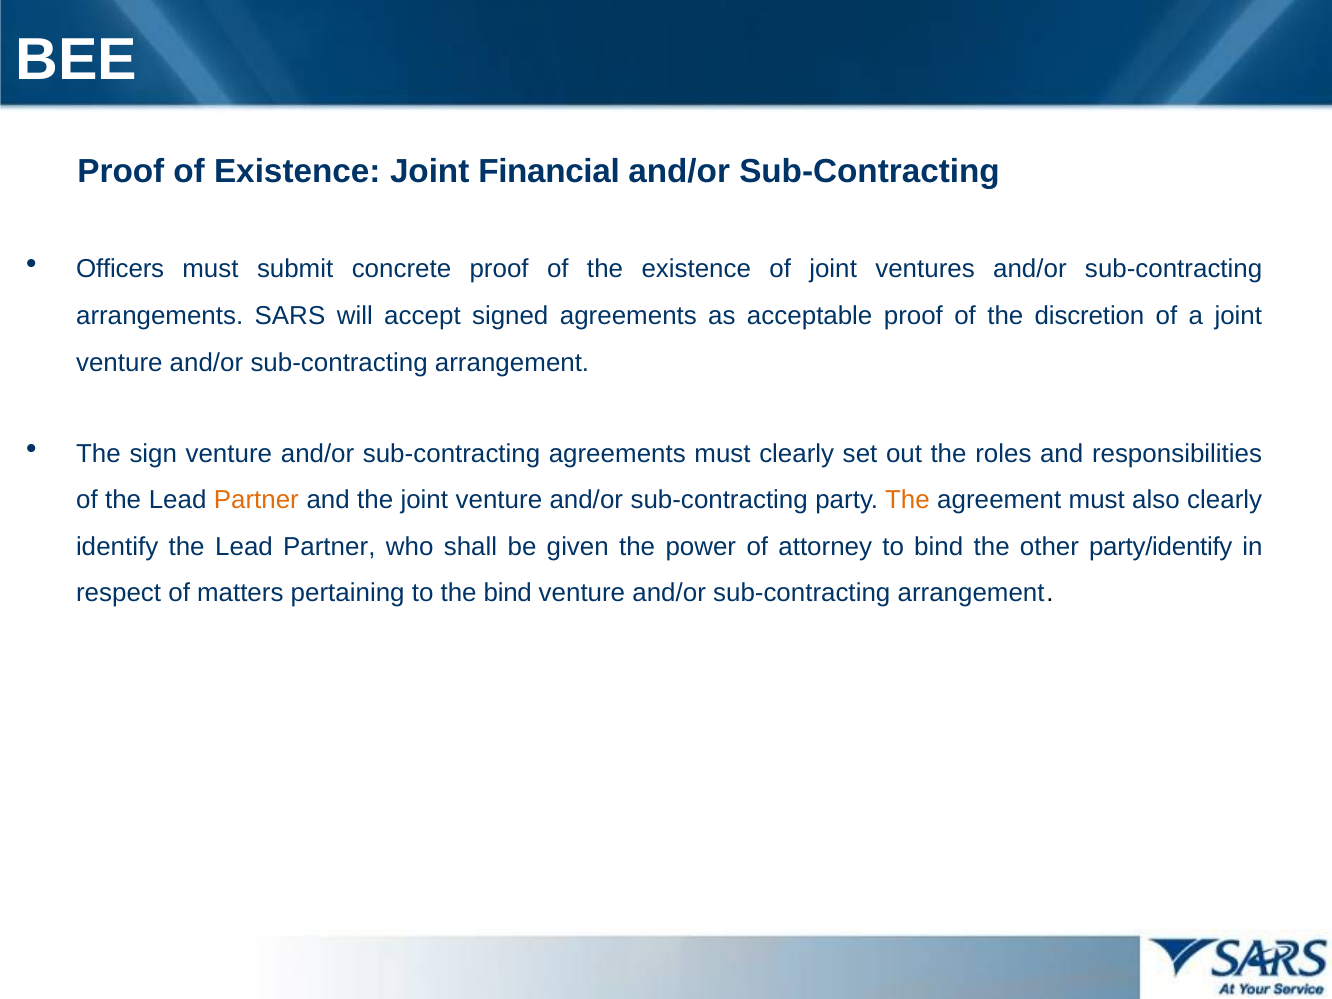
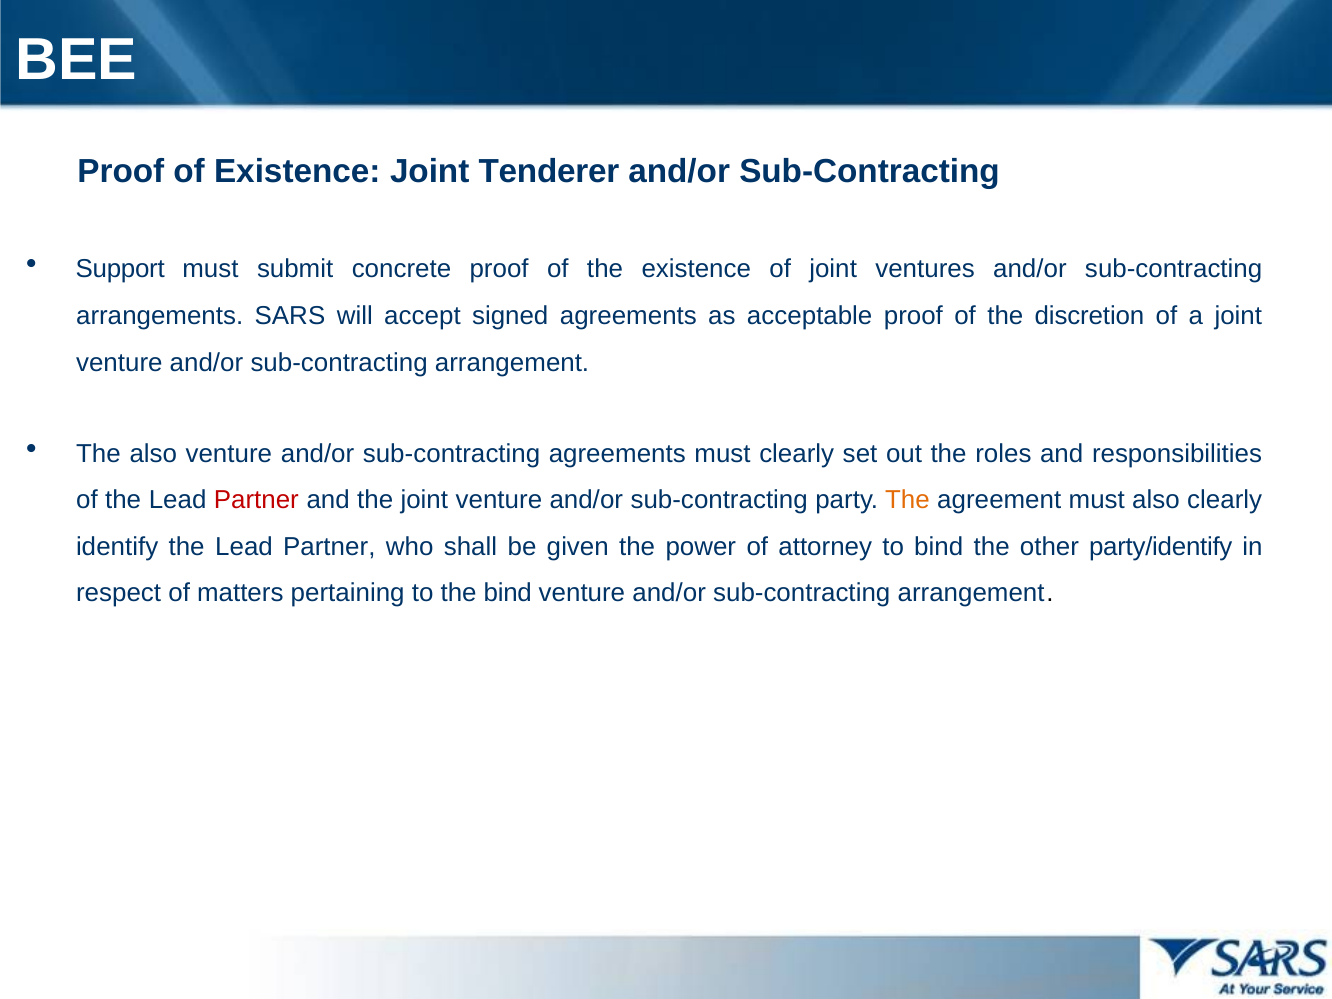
Financial: Financial -> Tenderer (549, 171)
Officers: Officers -> Support (120, 269)
The sign: sign -> also (153, 454)
Partner colour: orange -> red (256, 500)
